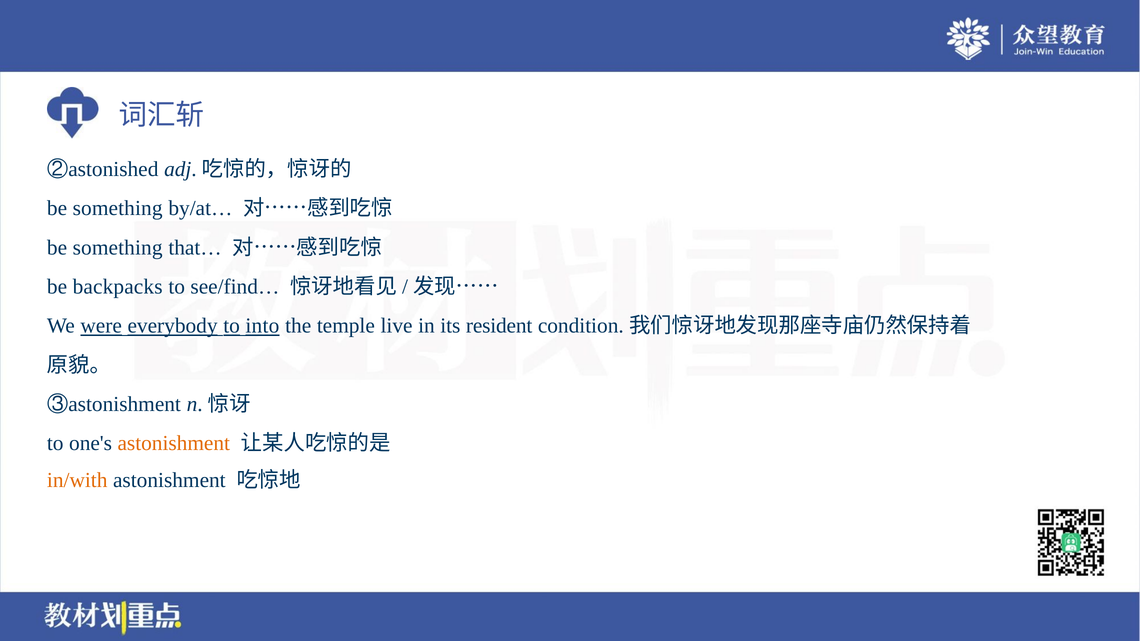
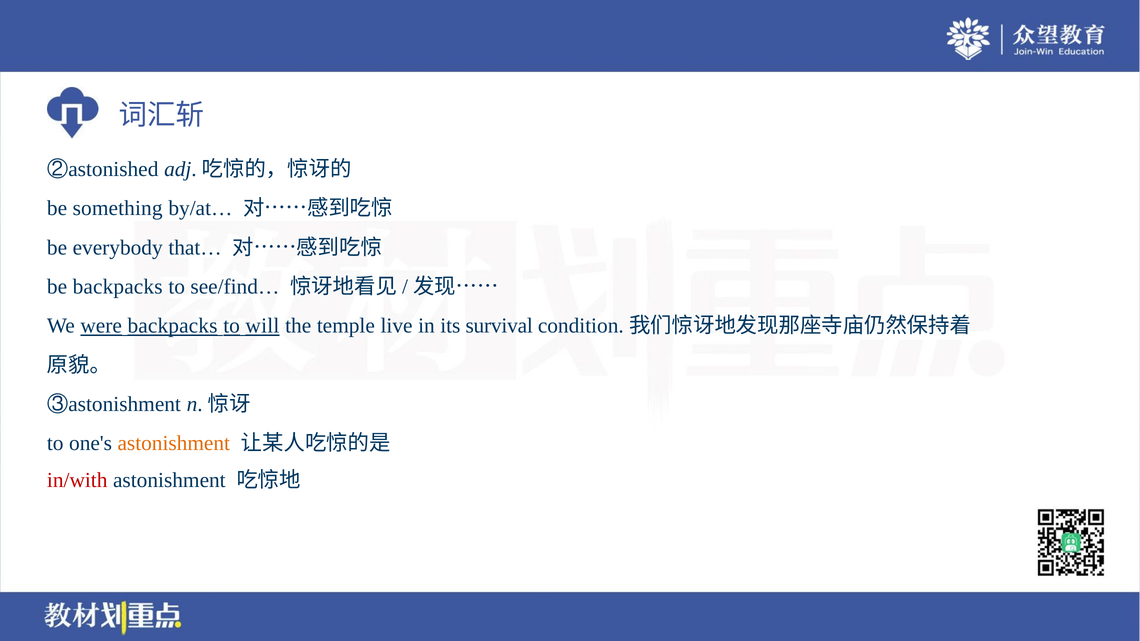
something: something -> everybody (118, 248)
were everybody: everybody -> backpacks (172, 326)
into: into -> will (262, 326)
resident: resident -> survival (499, 326)
in/with colour: orange -> red (77, 480)
